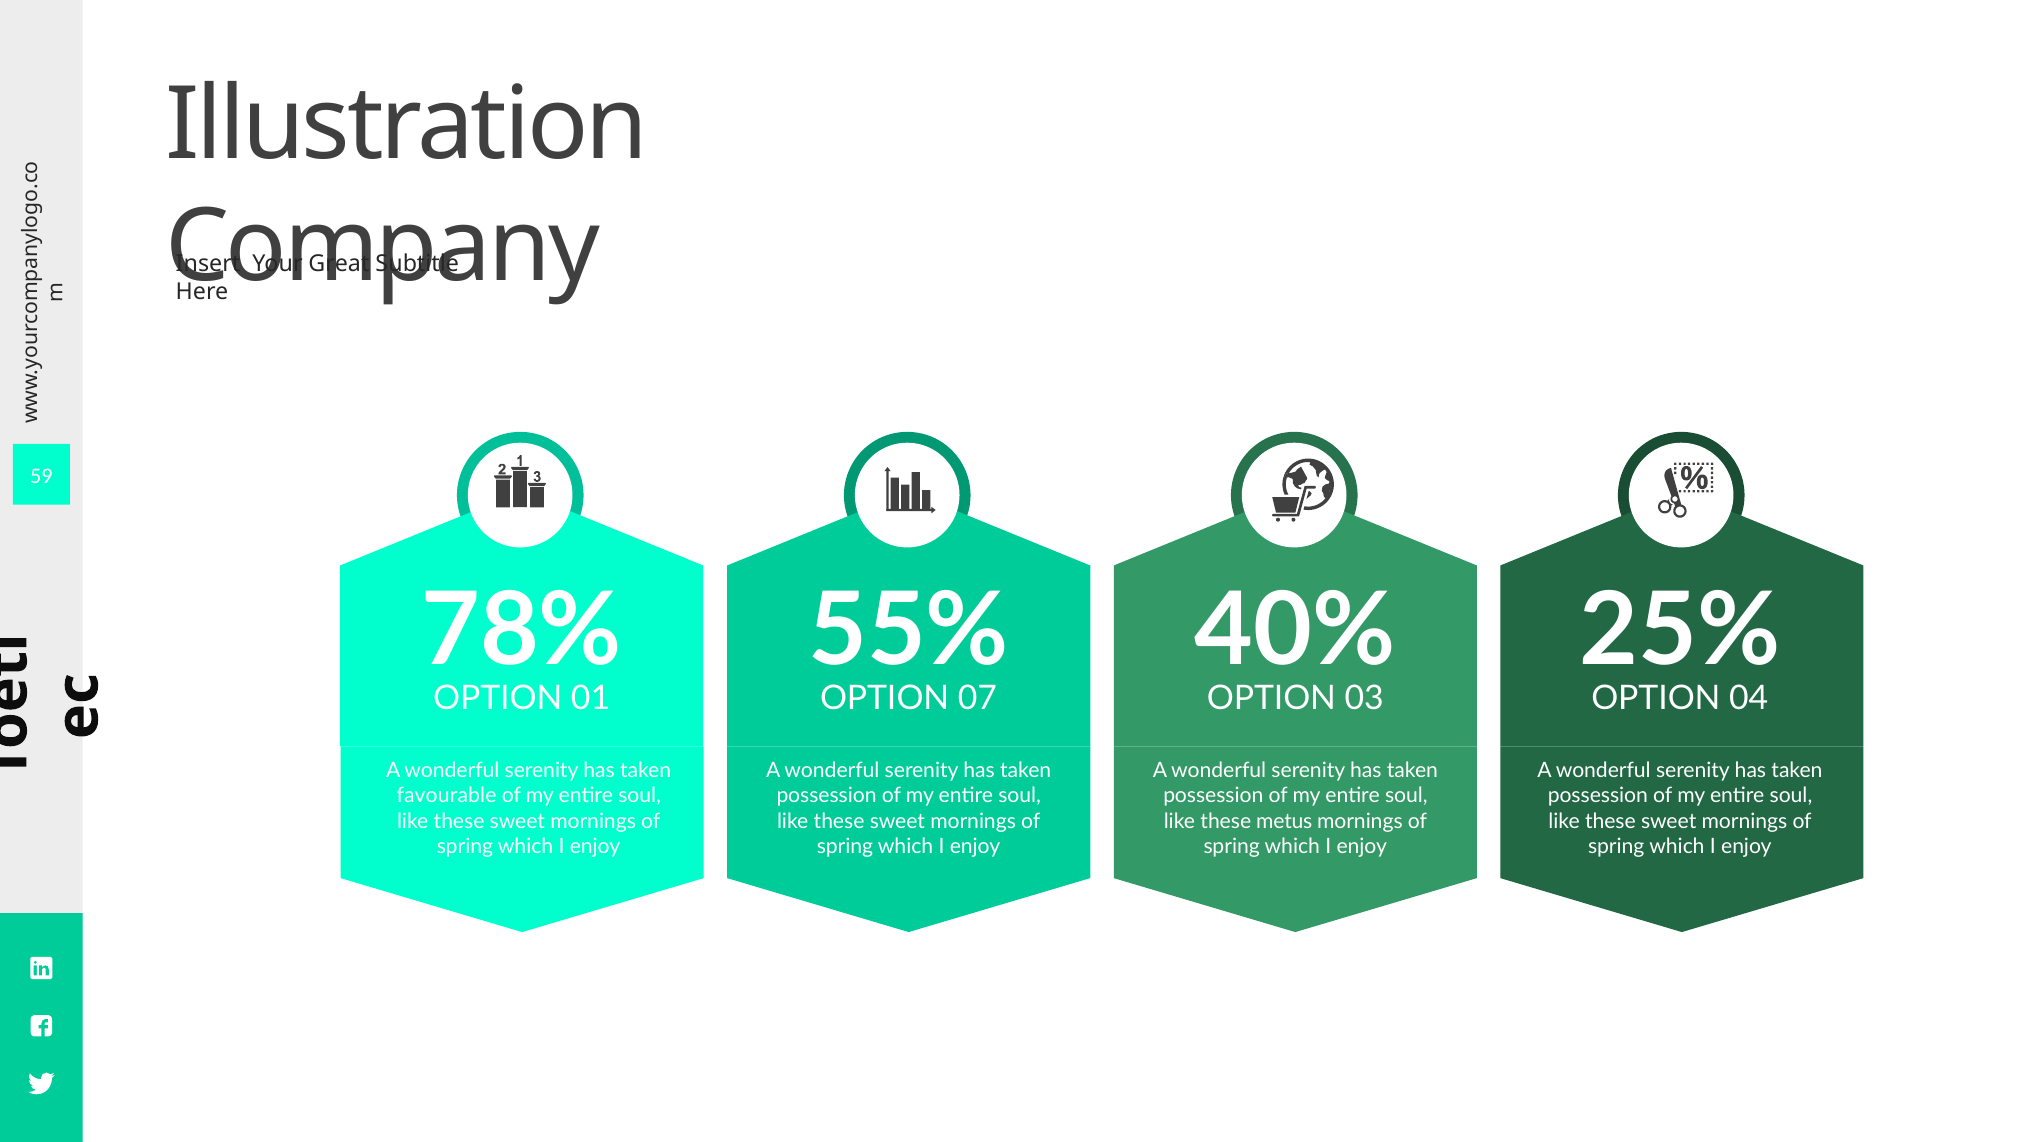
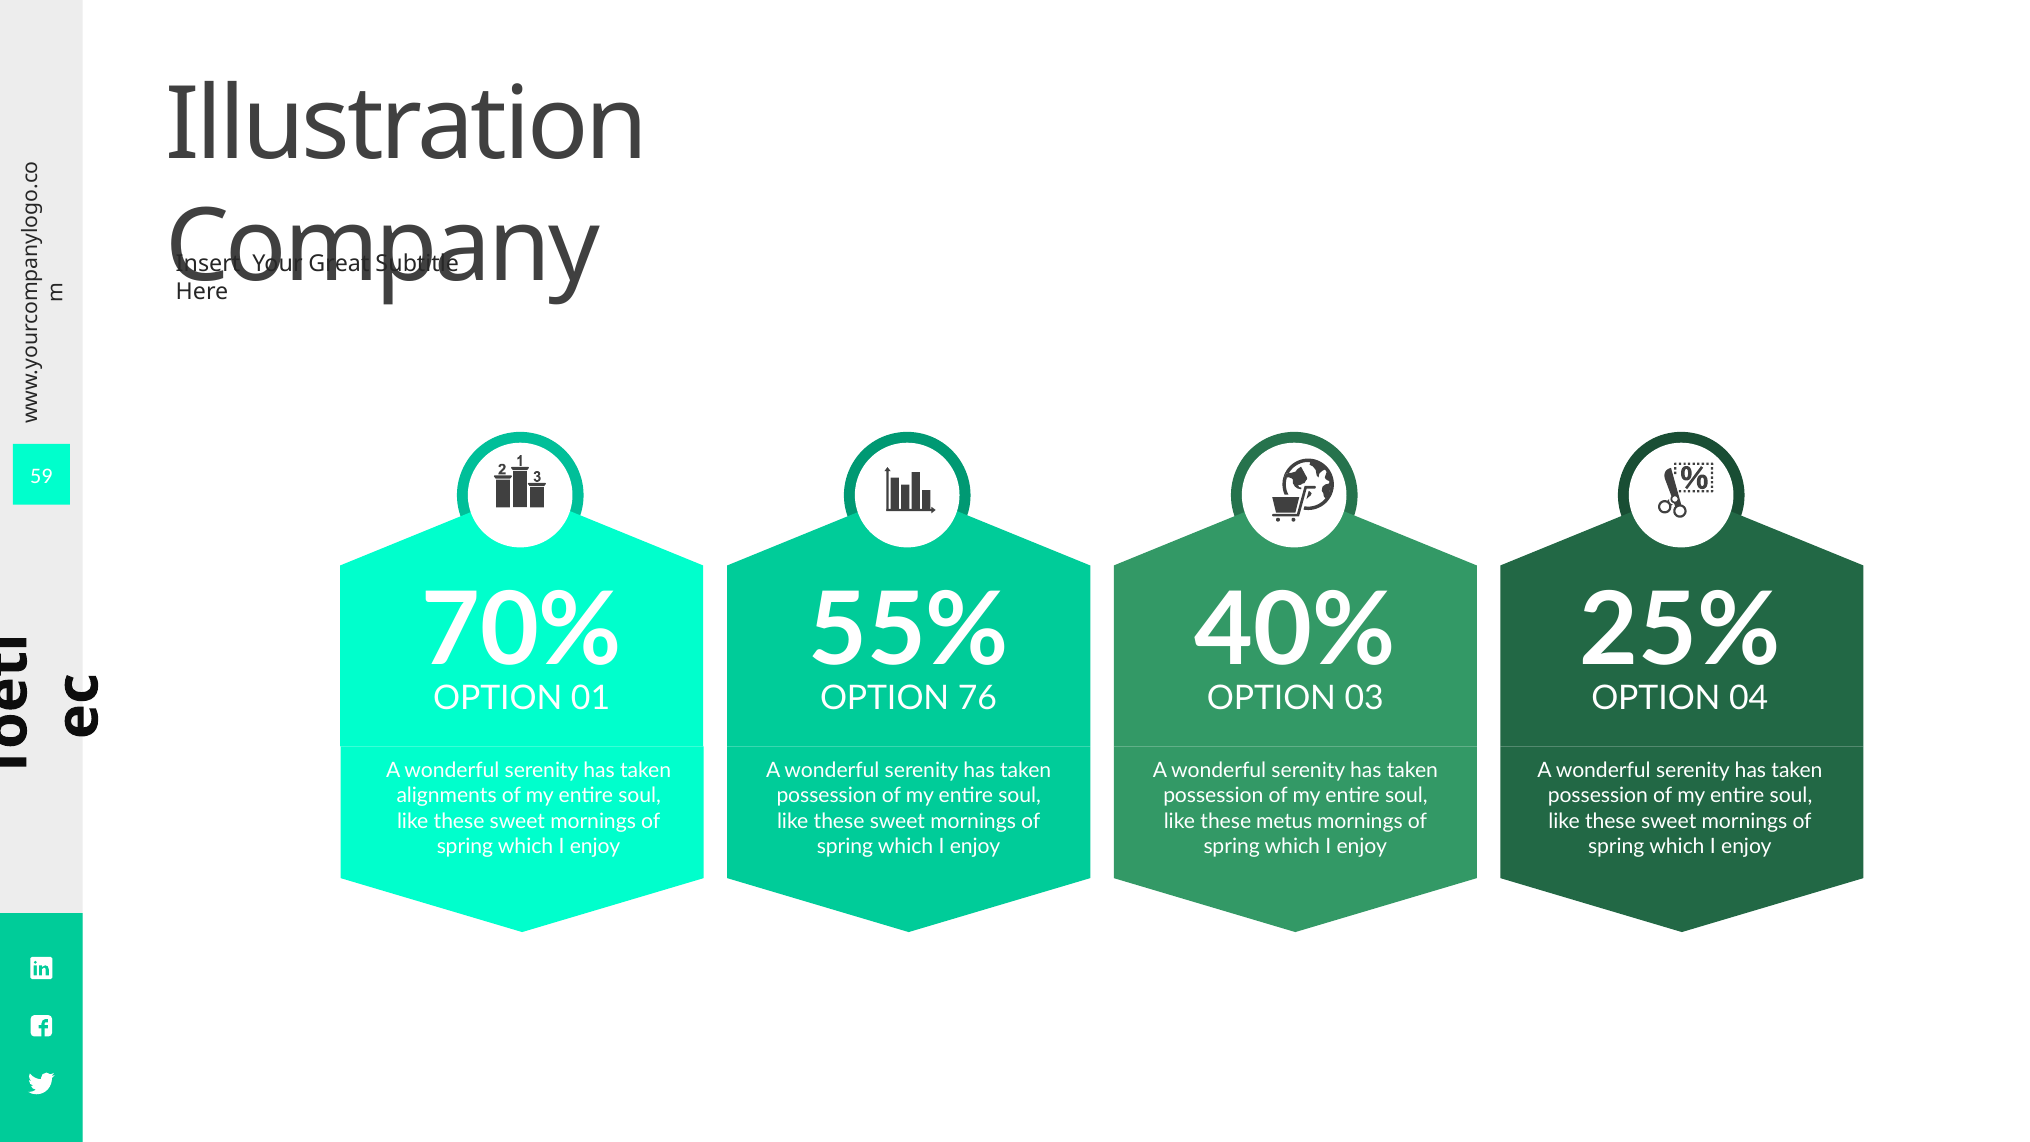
78%: 78% -> 70% (522, 631)
07: 07 -> 76 (977, 698)
favourable: favourable -> alignments (447, 796)
